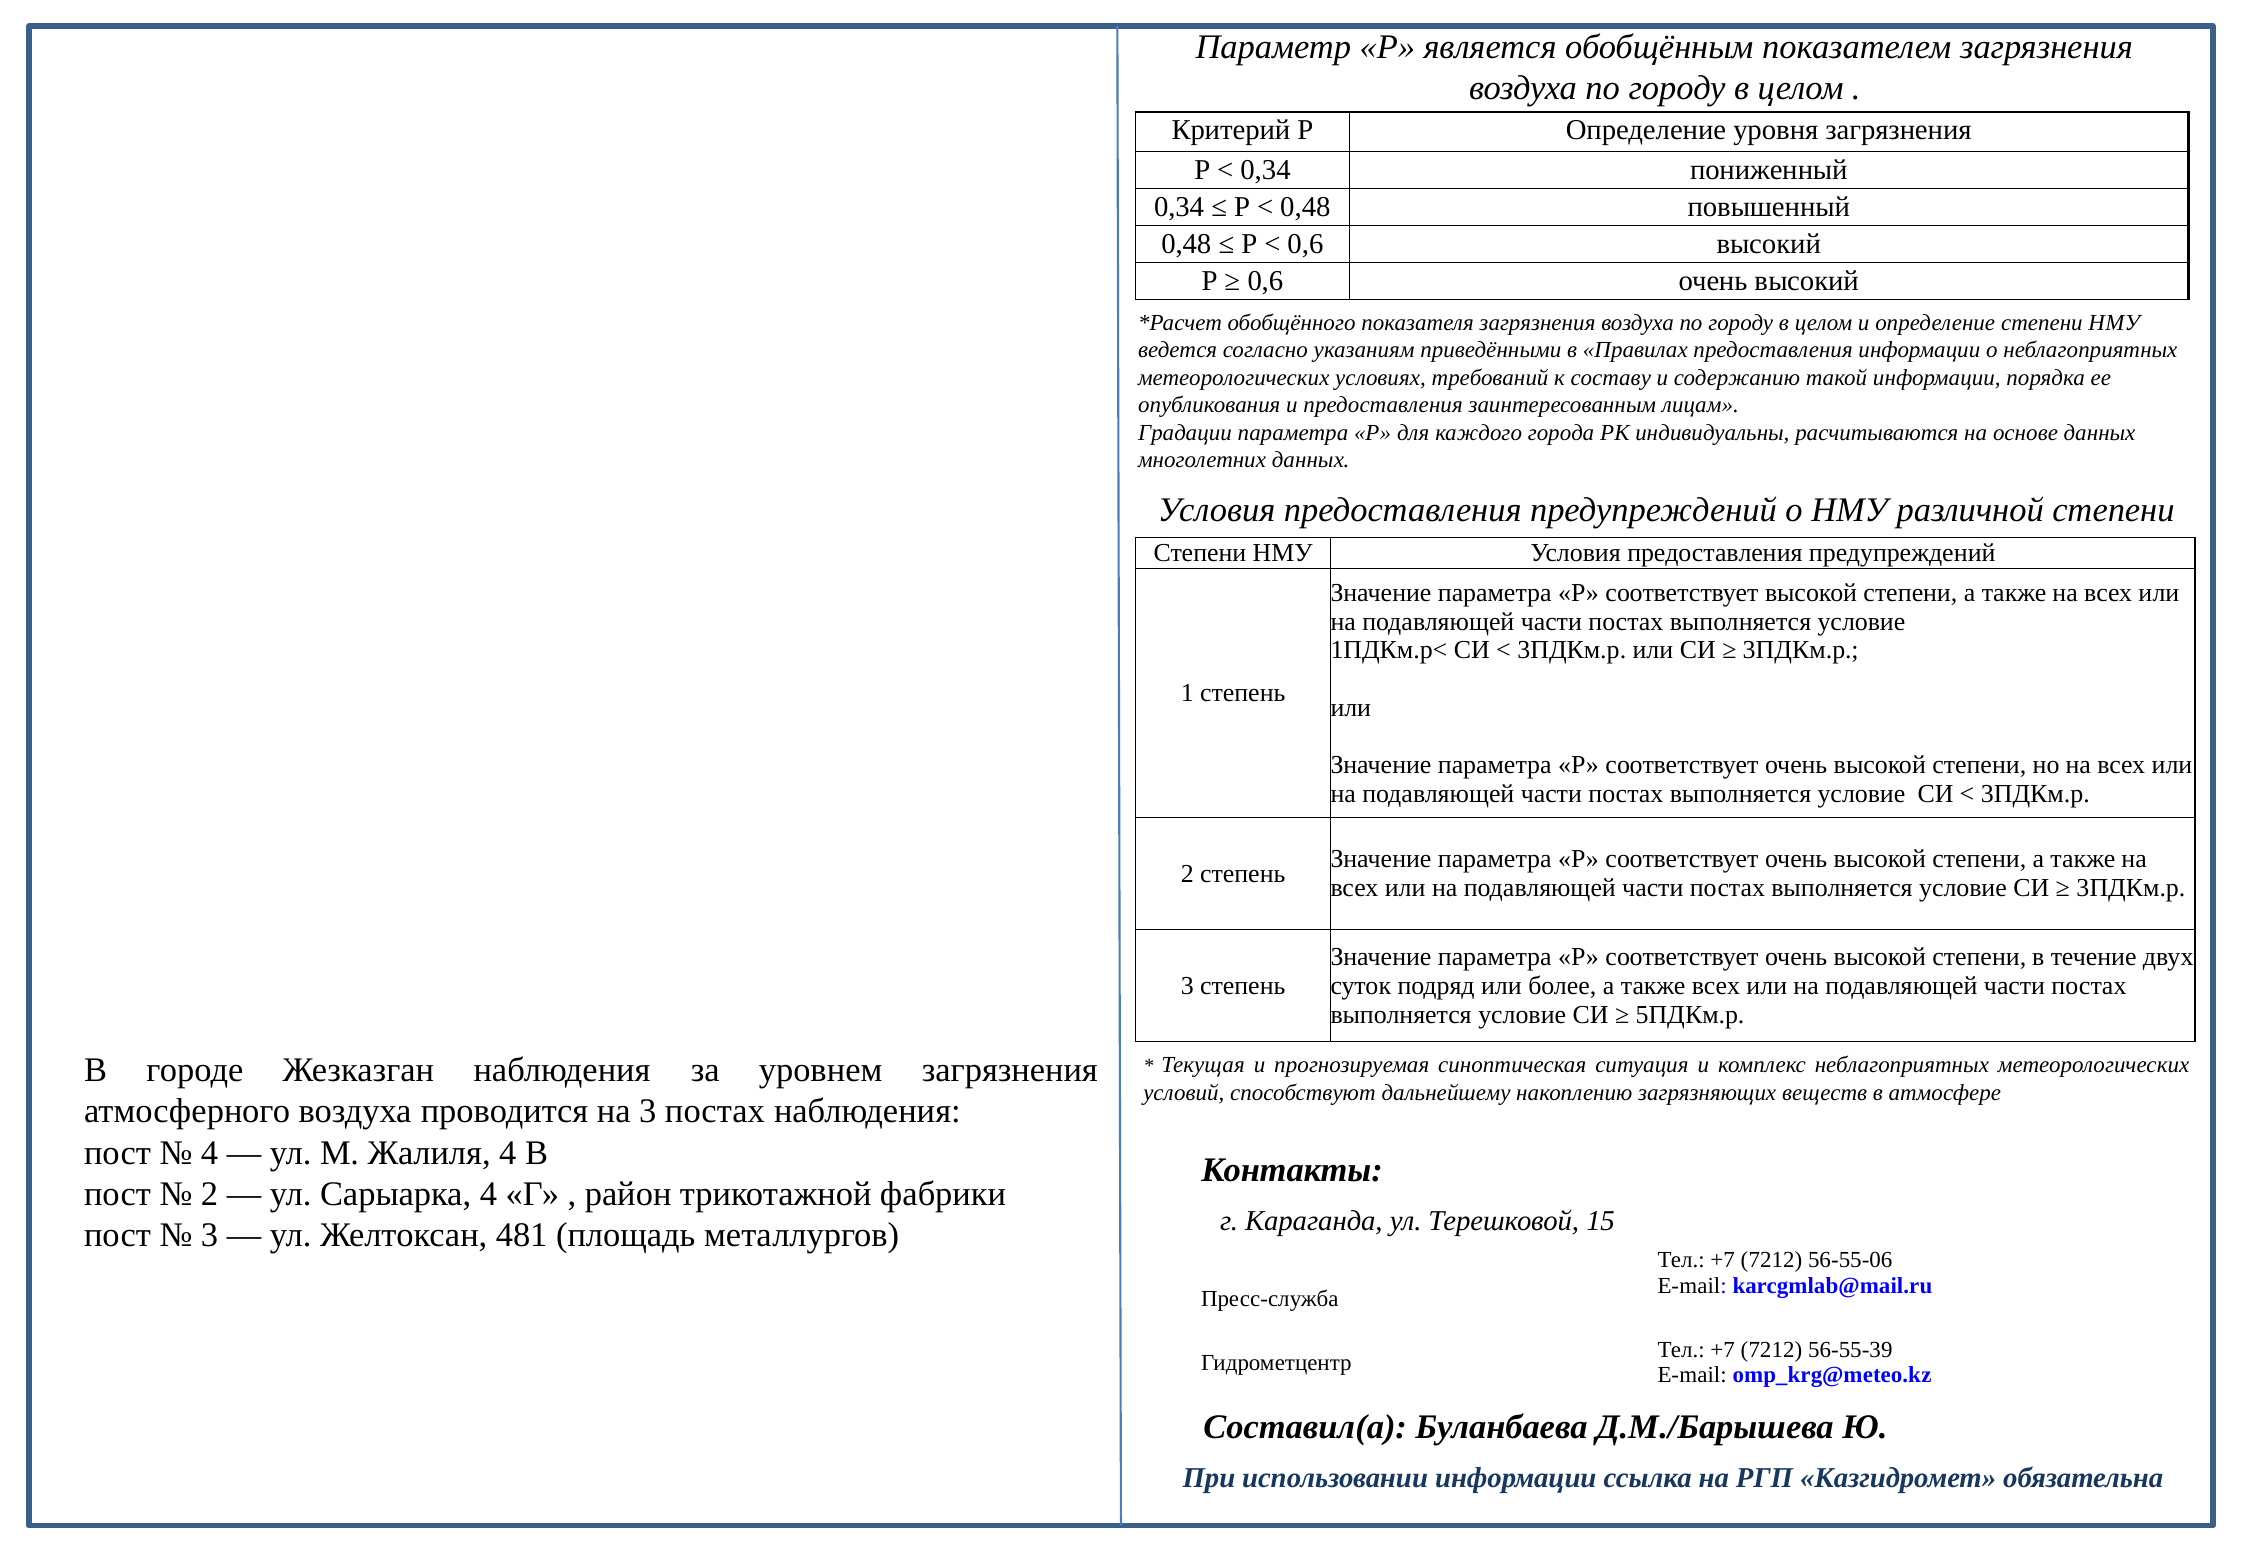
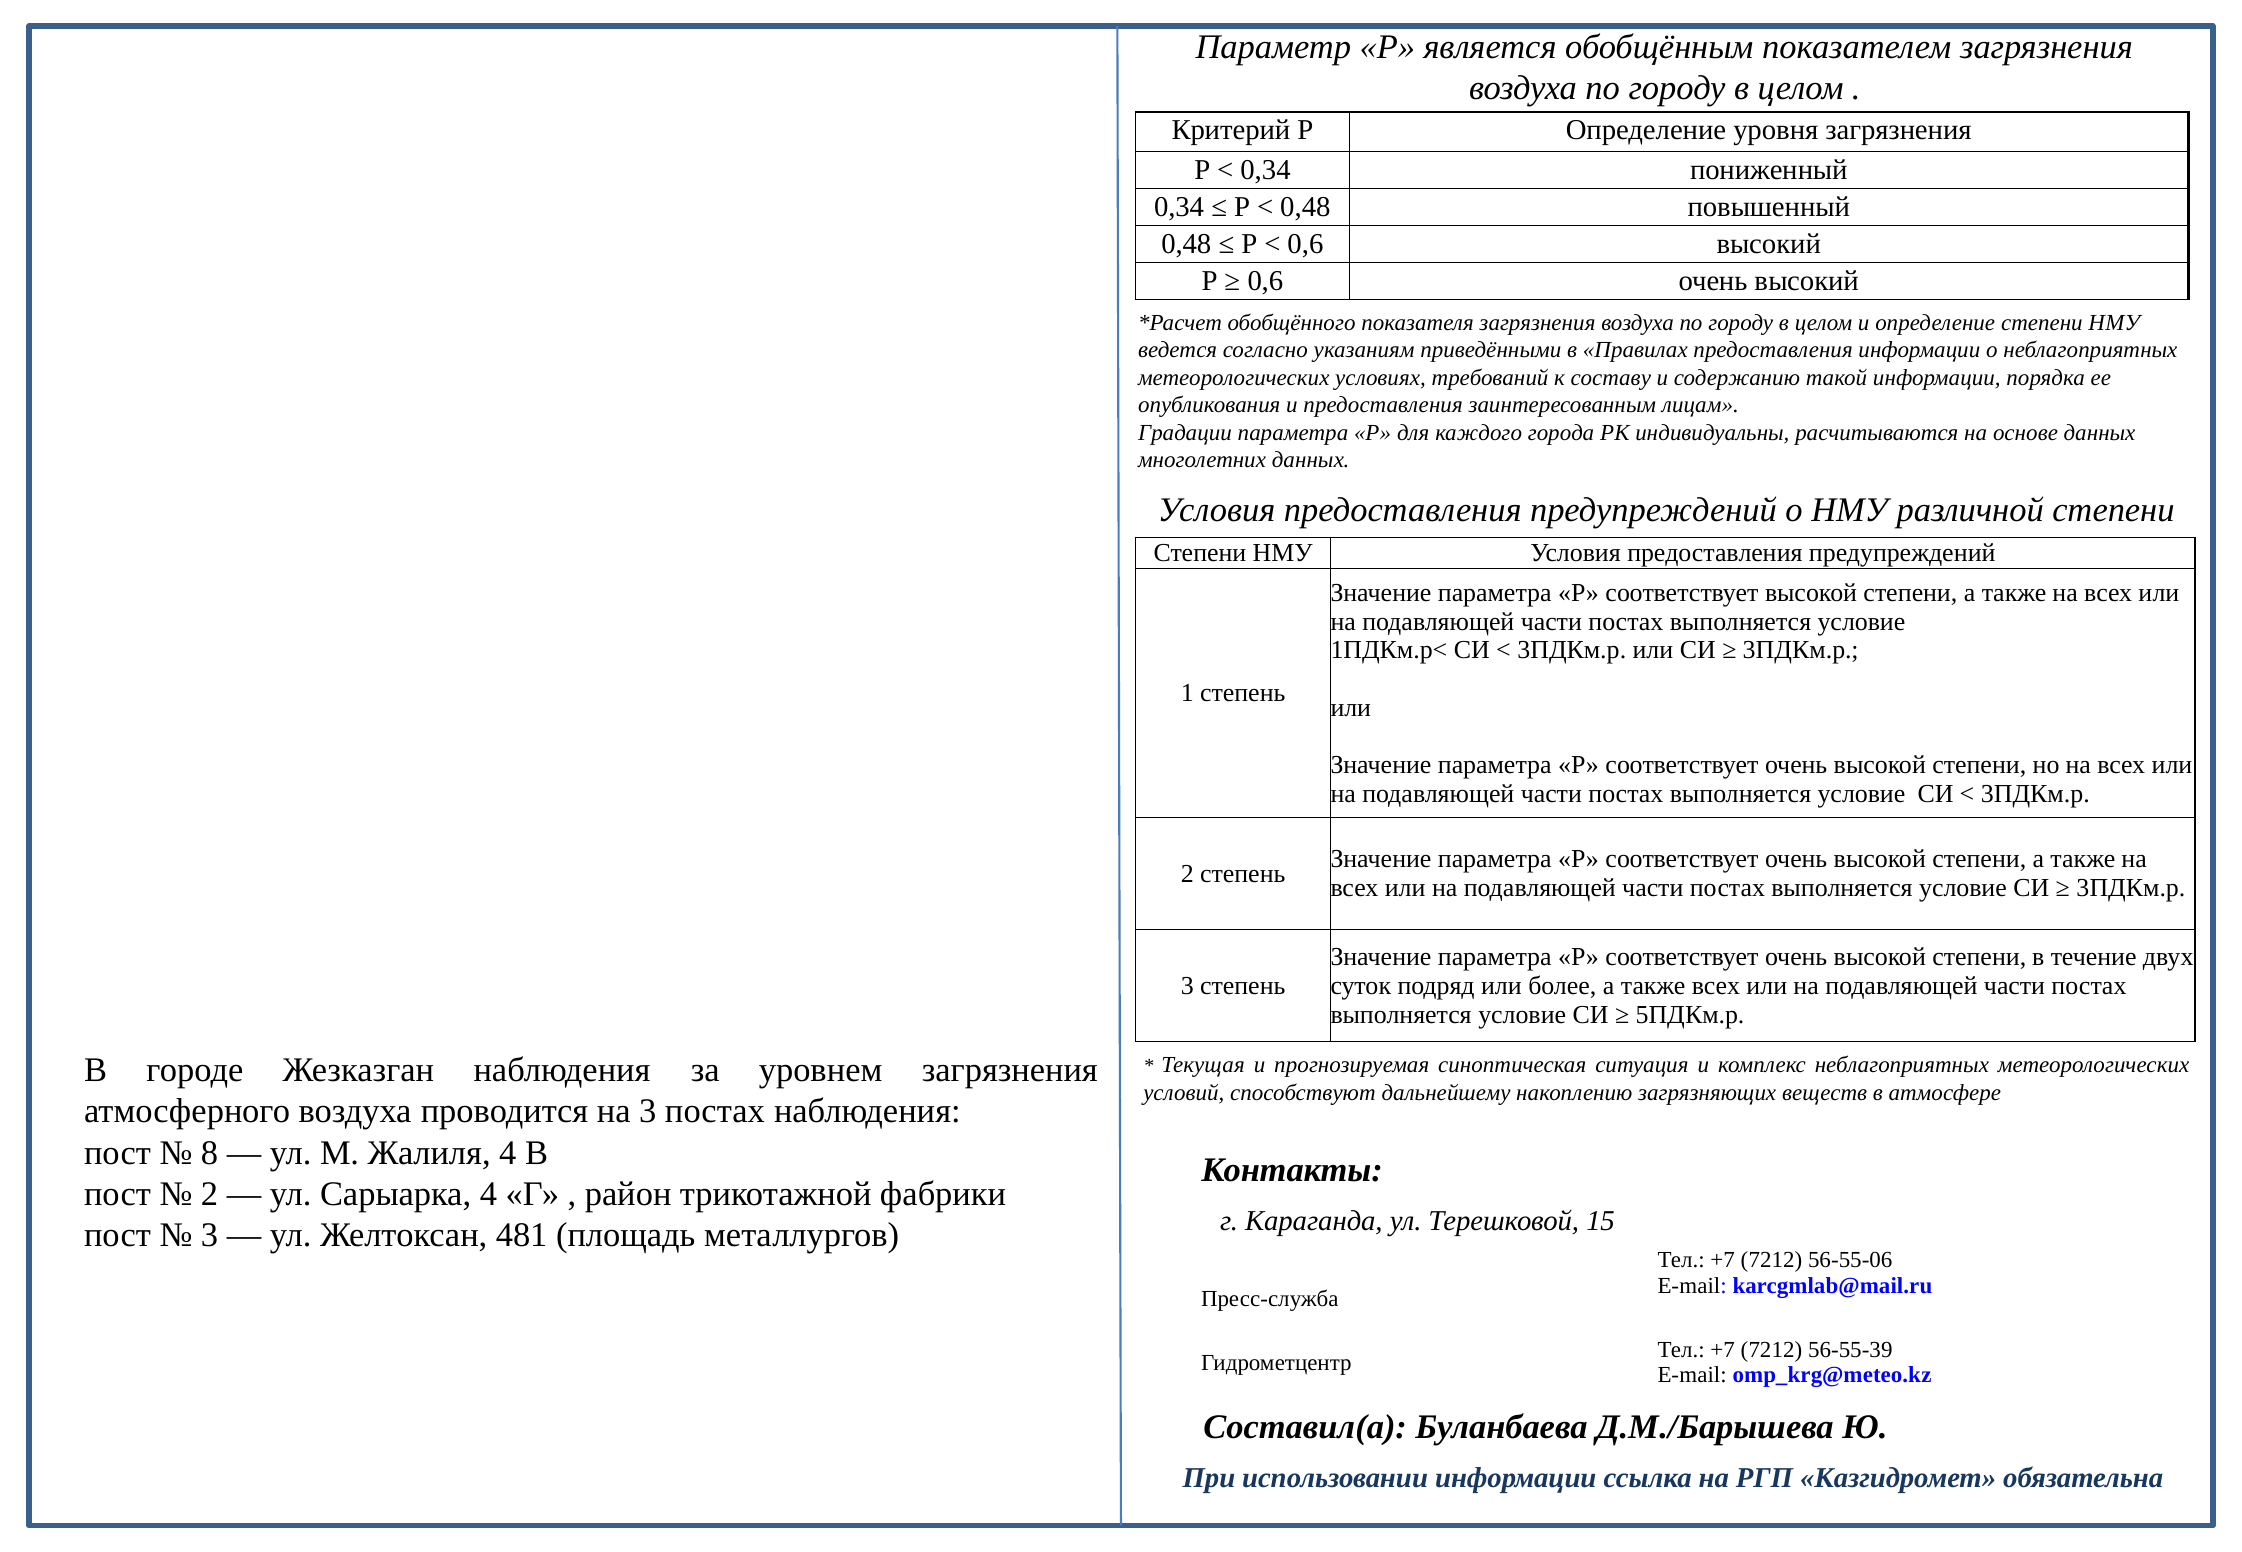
4: 4 -> 8 (210, 1153)
